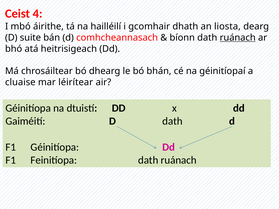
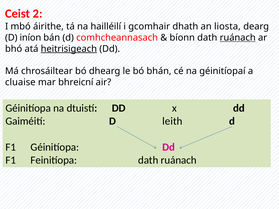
4: 4 -> 2 (38, 14)
suite: suite -> iníon (30, 38)
heitrisigeach underline: none -> present (69, 49)
léirítear: léirítear -> bhreicní (76, 82)
D dath: dath -> leith (172, 121)
